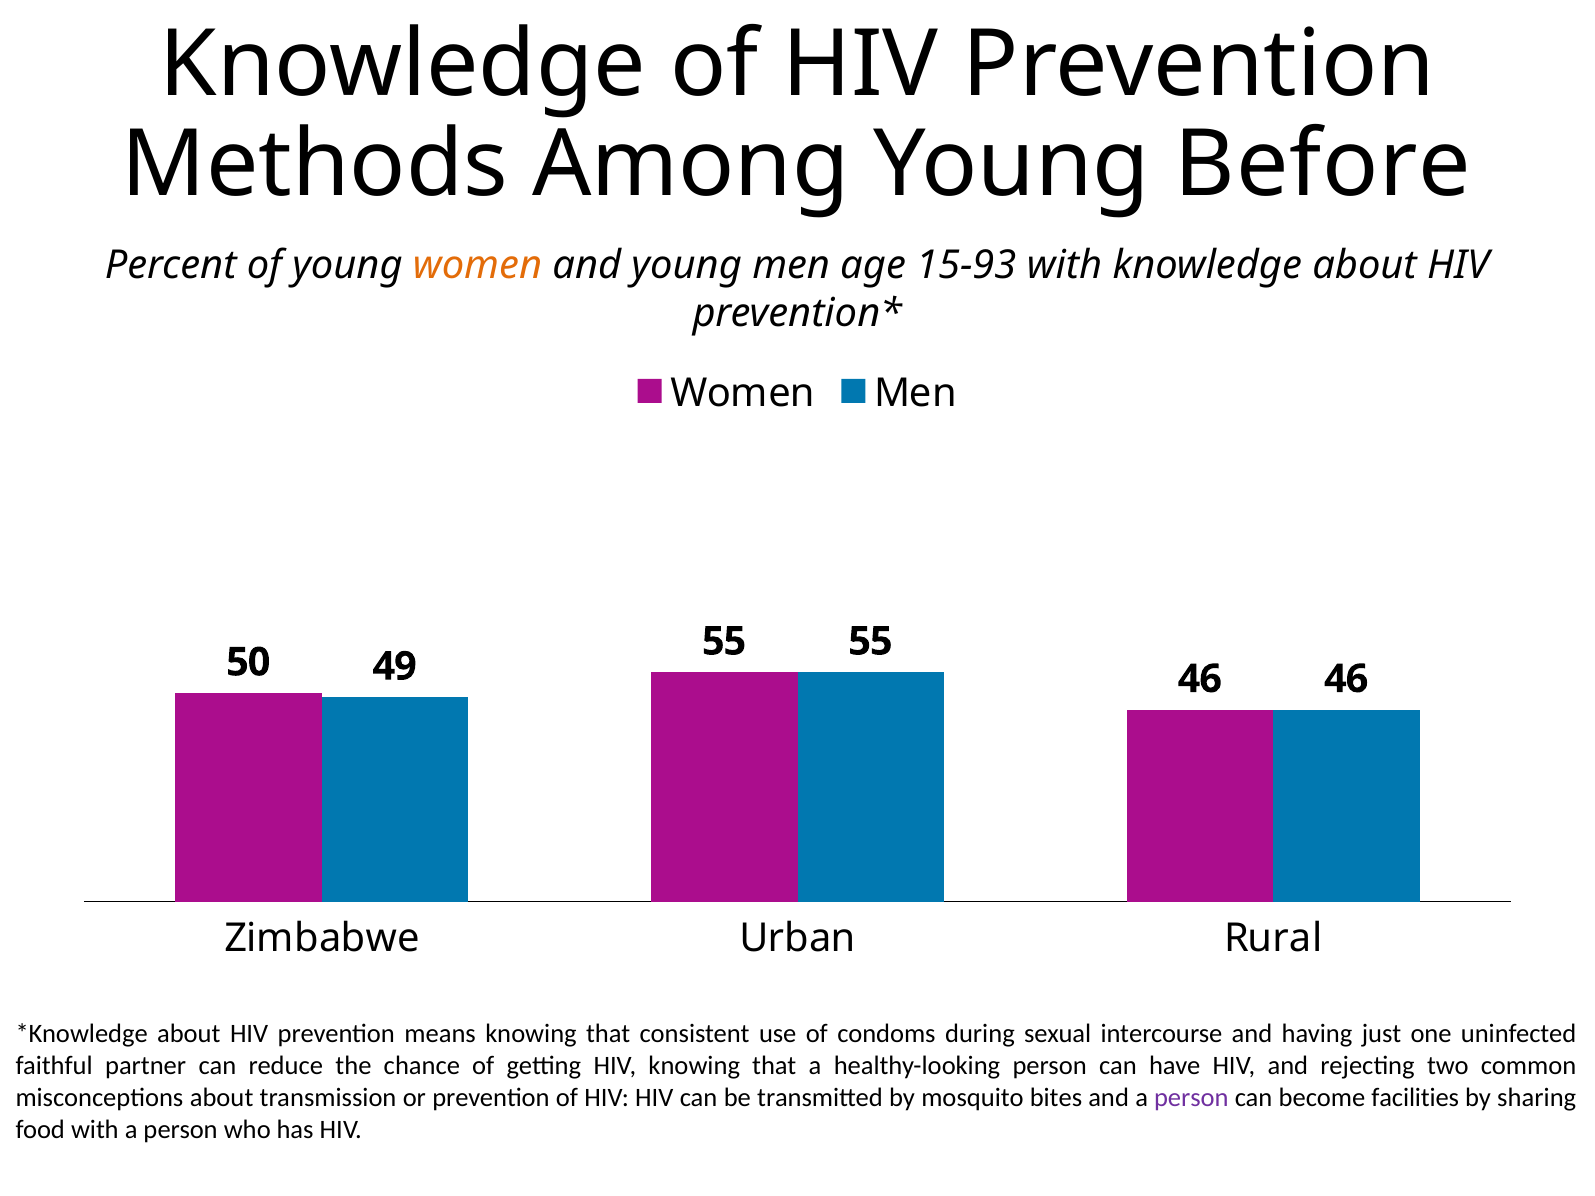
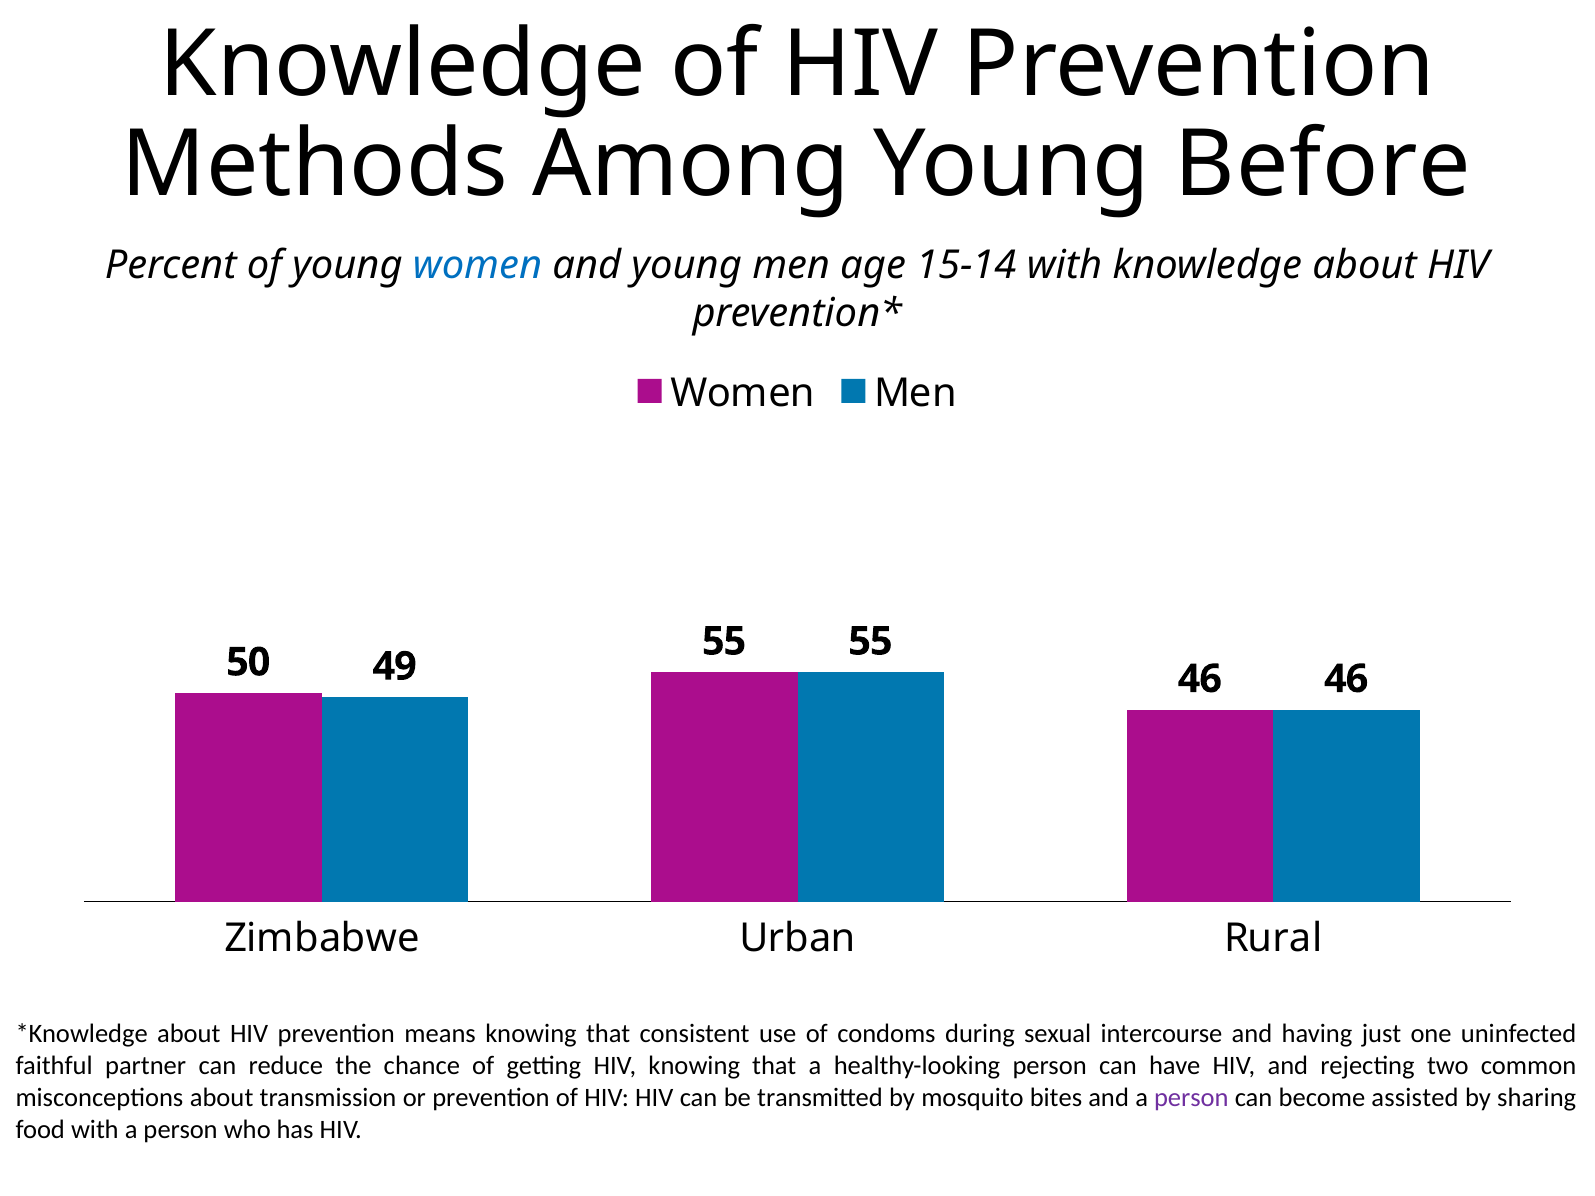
women colour: orange -> blue (478, 266)
15-93: 15-93 -> 15-14 (966, 266)
facilities: facilities -> assisted (1415, 1098)
